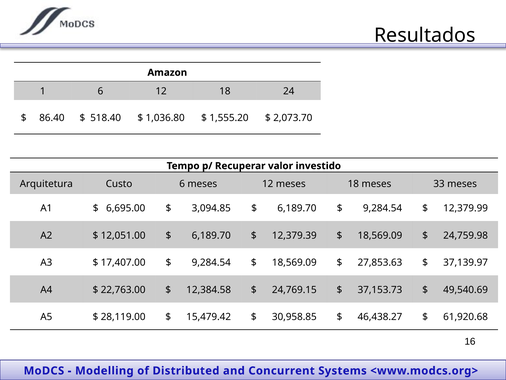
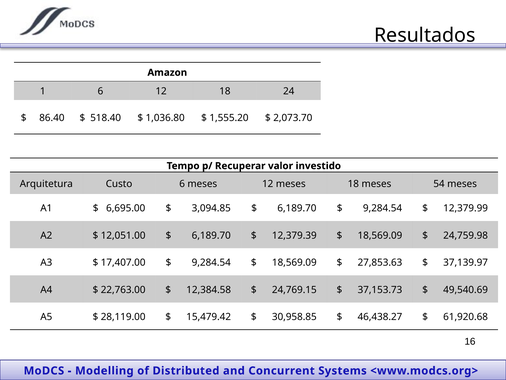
33: 33 -> 54 (439, 184)
